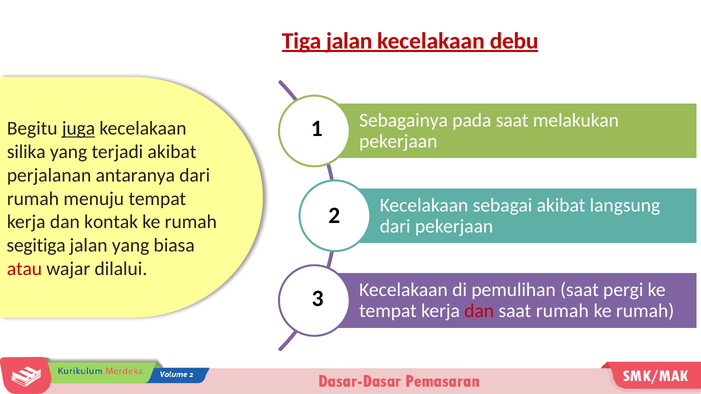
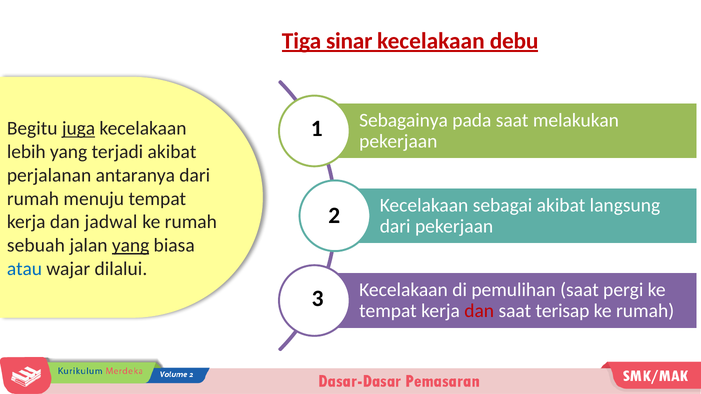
Tiga jalan: jalan -> sinar (349, 41)
silika: silika -> lebih (26, 152)
kontak: kontak -> jadwal (111, 222)
segitiga: segitiga -> sebuah (36, 246)
yang underline: none -> present (131, 246)
atau colour: red -> blue (24, 269)
rumah: rumah -> terisap (562, 311)
